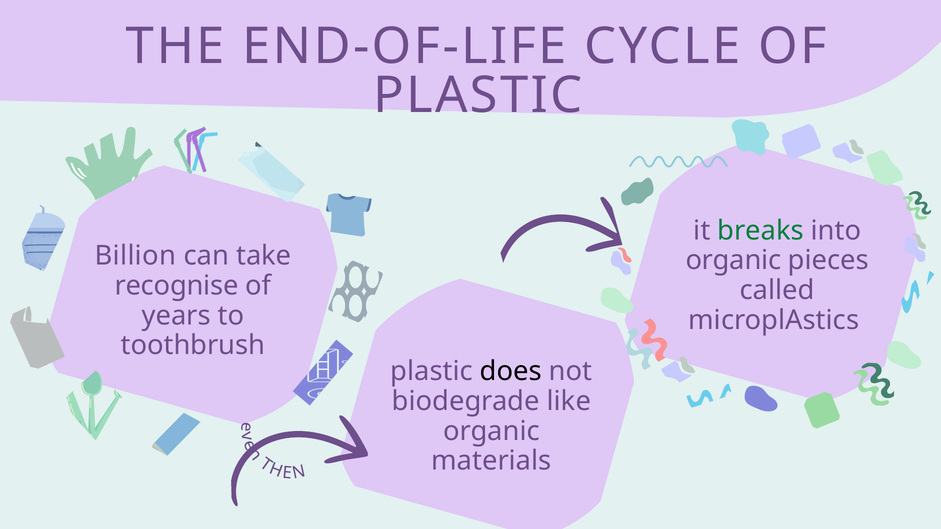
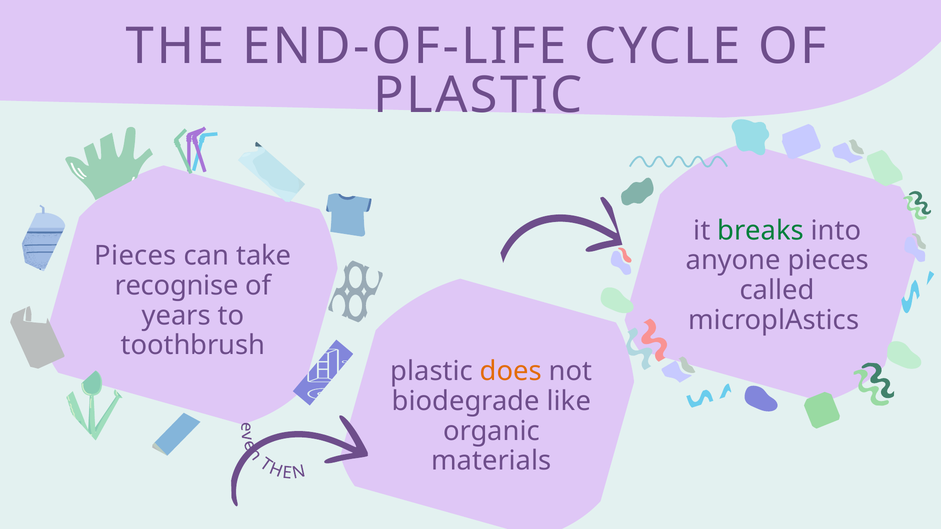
Billion: Billion -> Pieces (135, 256)
organic: organic -> anyone (733, 261)
does colour: black -> orange (511, 372)
